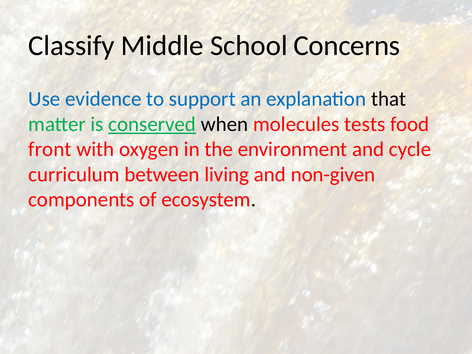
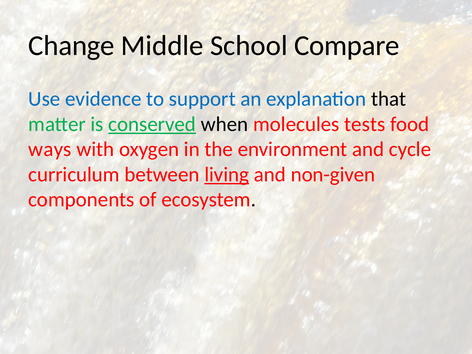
Classify: Classify -> Change (71, 46)
Concerns: Concerns -> Compare (347, 46)
front: front -> ways (50, 149)
living underline: none -> present (227, 175)
